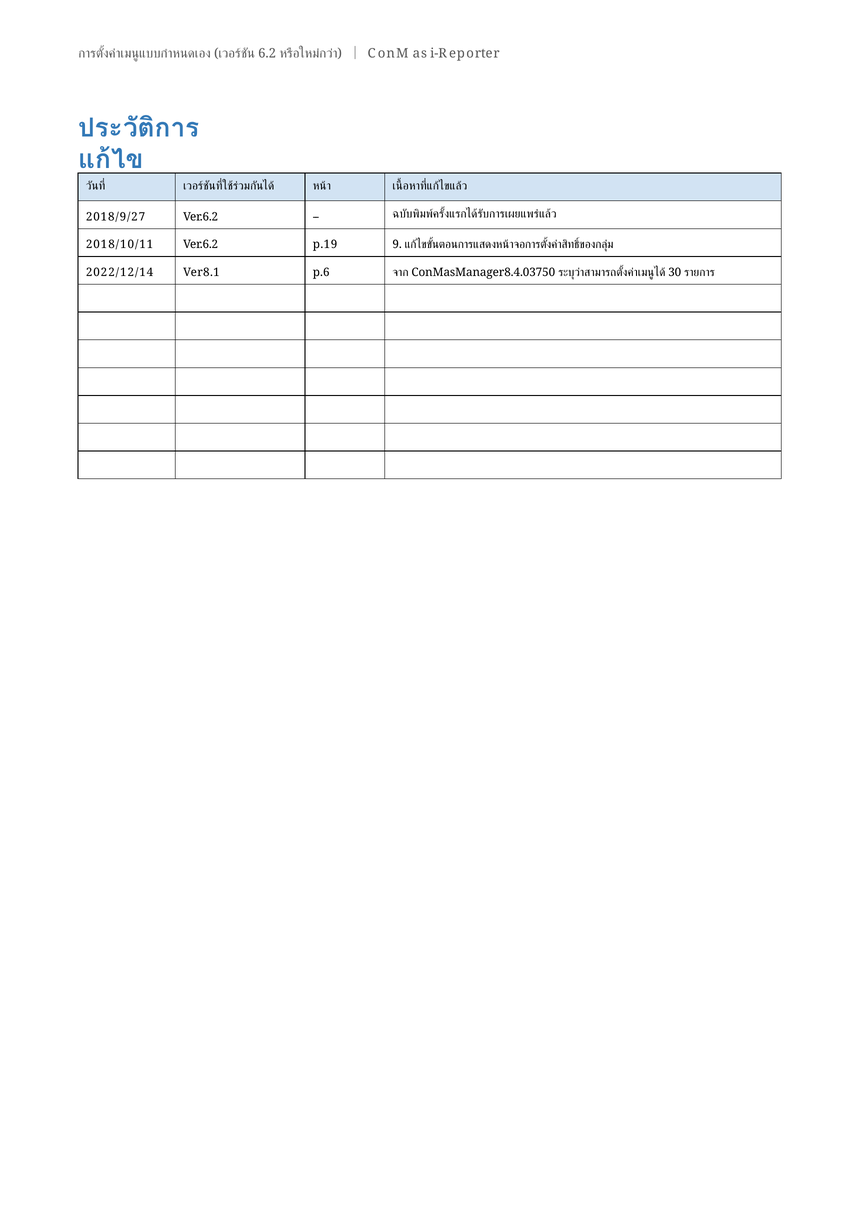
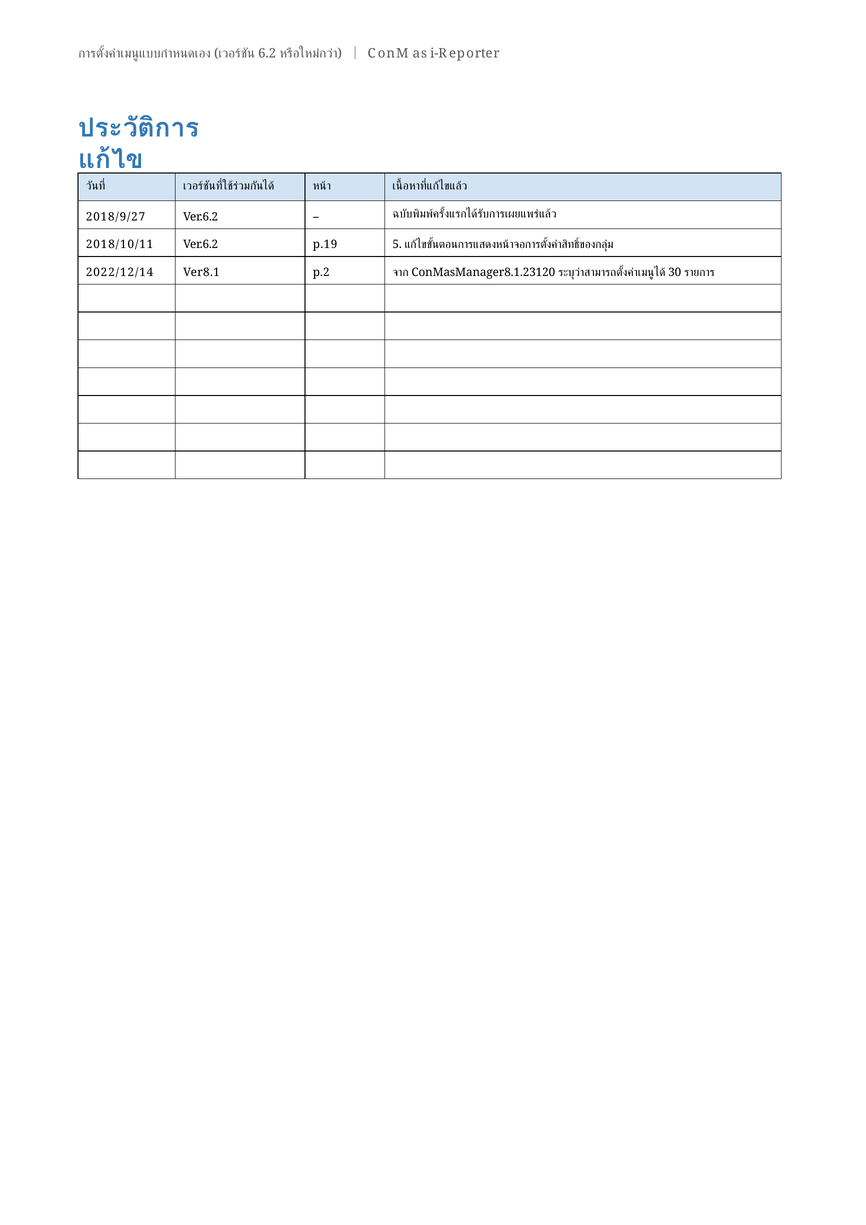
9: 9 -> 5 (397, 245)
p.6: p.6 -> p.2 (321, 273)
ConMasManager8.4.03750: ConMasManager8.4.03750 -> ConMasManager8.1.23120 (483, 273)
